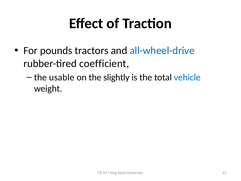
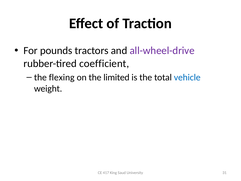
all-wheel-drive colour: blue -> purple (162, 51)
usable: usable -> flexing (62, 77)
slightly: slightly -> limited (116, 77)
